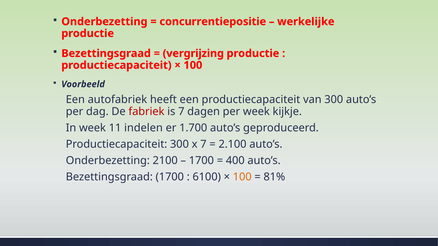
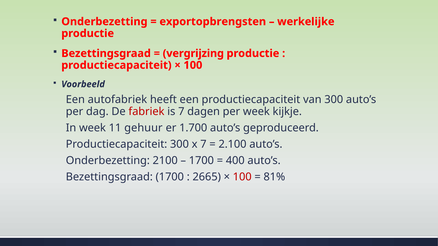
concurrentiepositie: concurrentiepositie -> exportopbrengsten (213, 22)
indelen: indelen -> gehuur (143, 128)
6100: 6100 -> 2665 (207, 177)
100 colour: orange -> red (242, 177)
